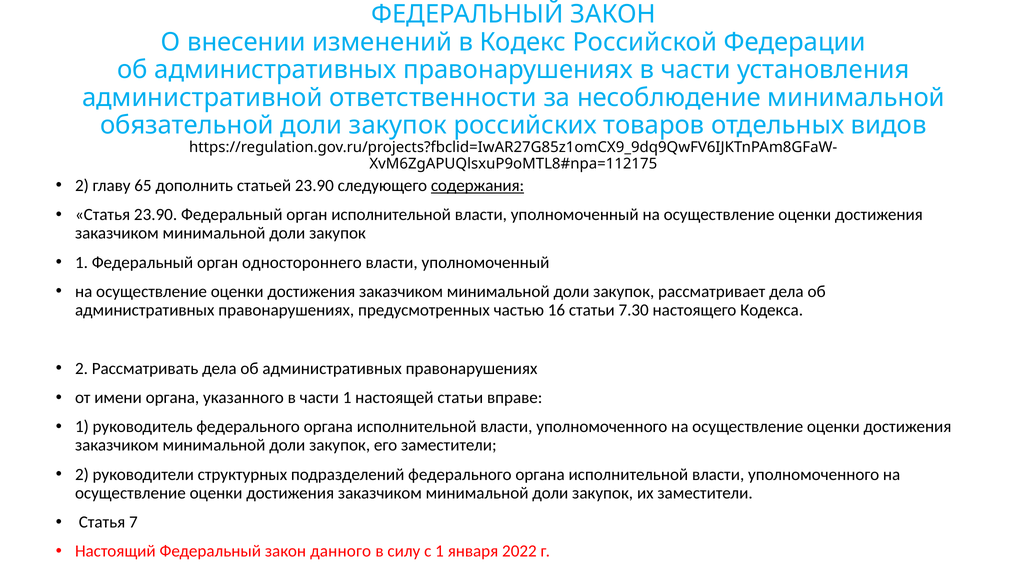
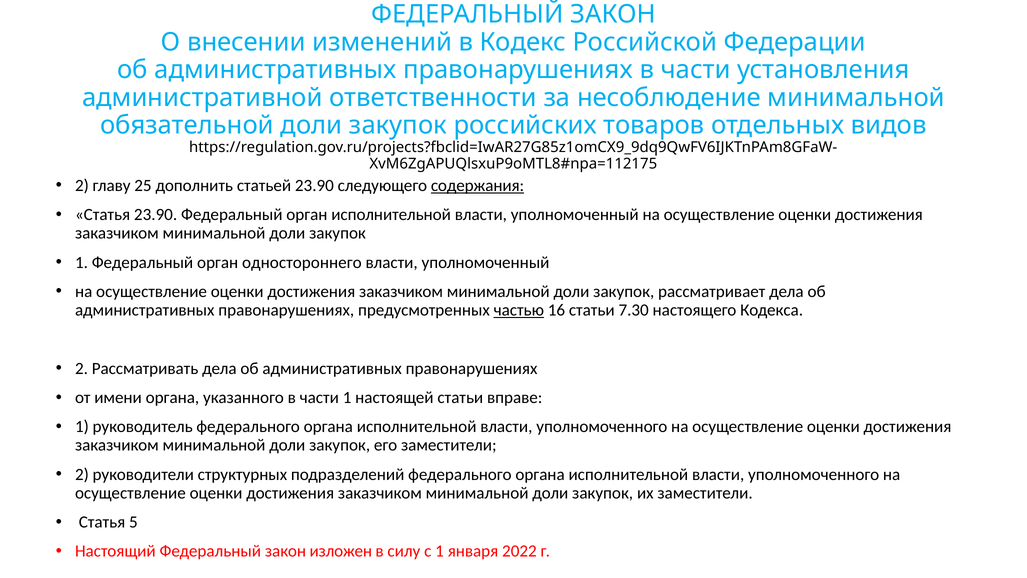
65: 65 -> 25 (143, 185)
частью underline: none -> present (519, 310)
7: 7 -> 5 (133, 522)
данного: данного -> изложен (341, 551)
